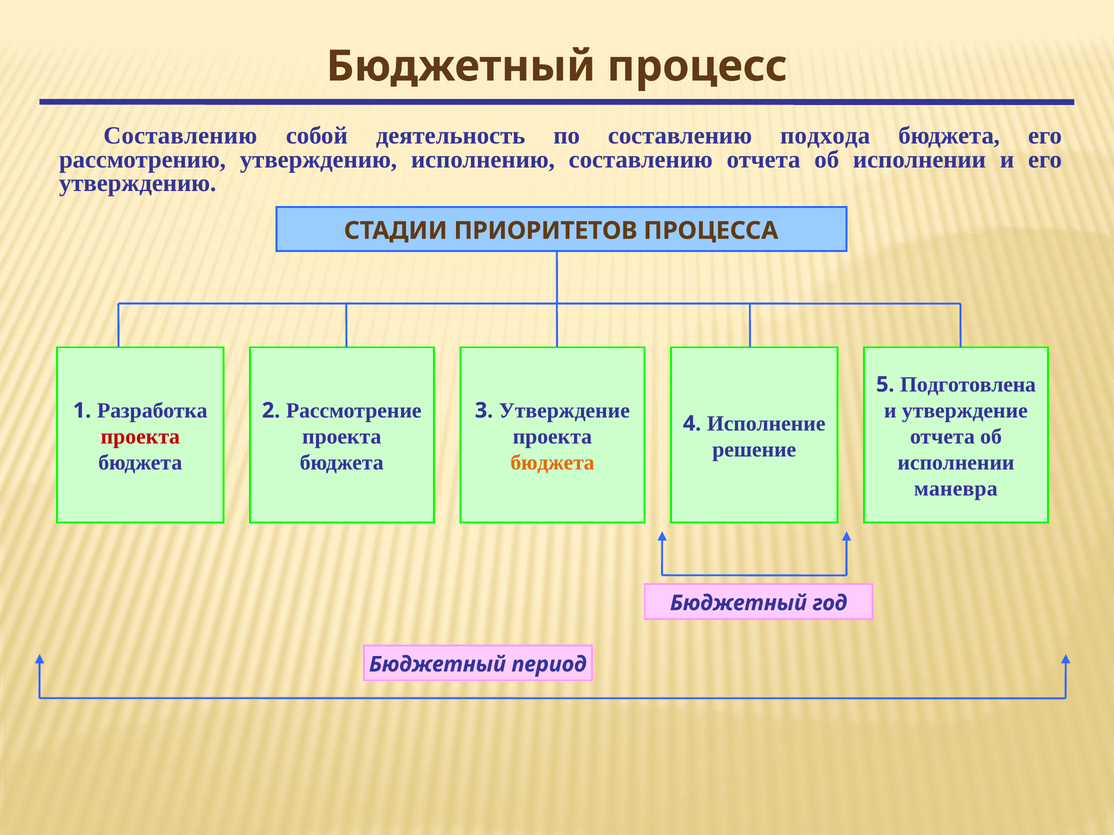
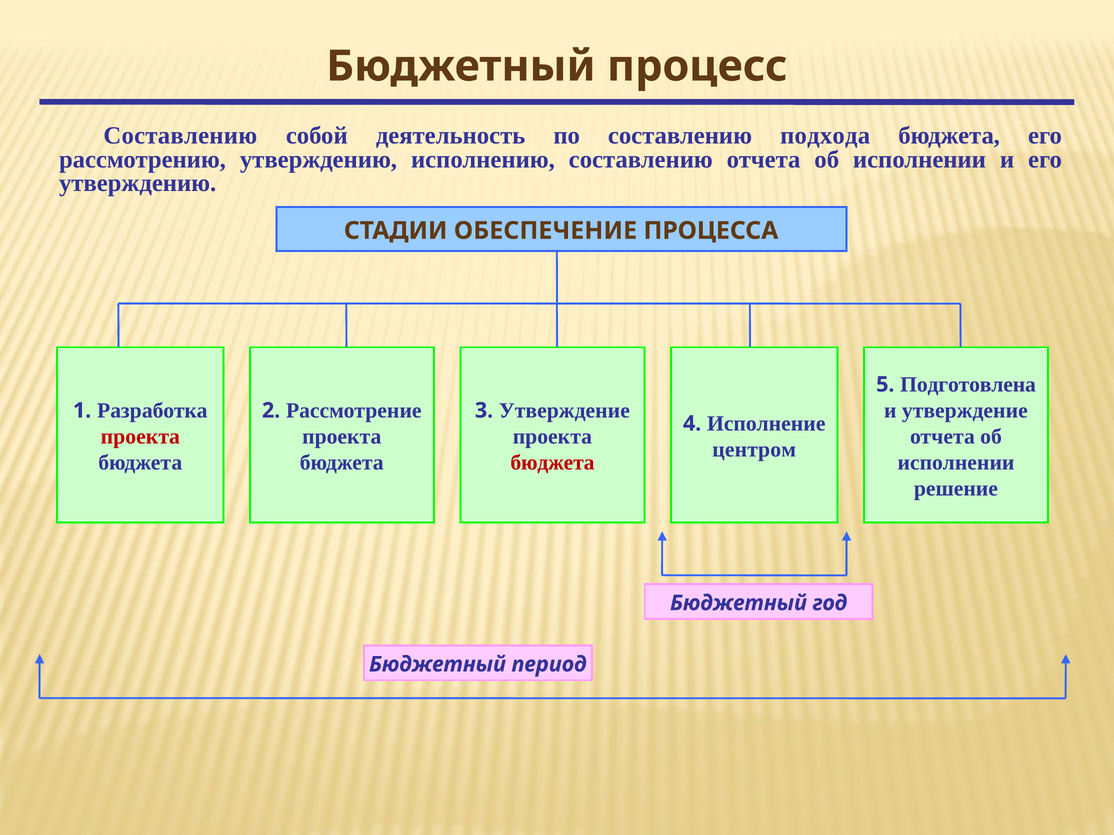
ПРИОРИТЕТОВ: ПРИОРИТЕТОВ -> ОБЕСПЕЧЕНИЕ (545, 231)
решение: решение -> центром (754, 450)
бюджета colour: orange -> red (552, 463)
маневра: маневра -> решение (956, 489)
